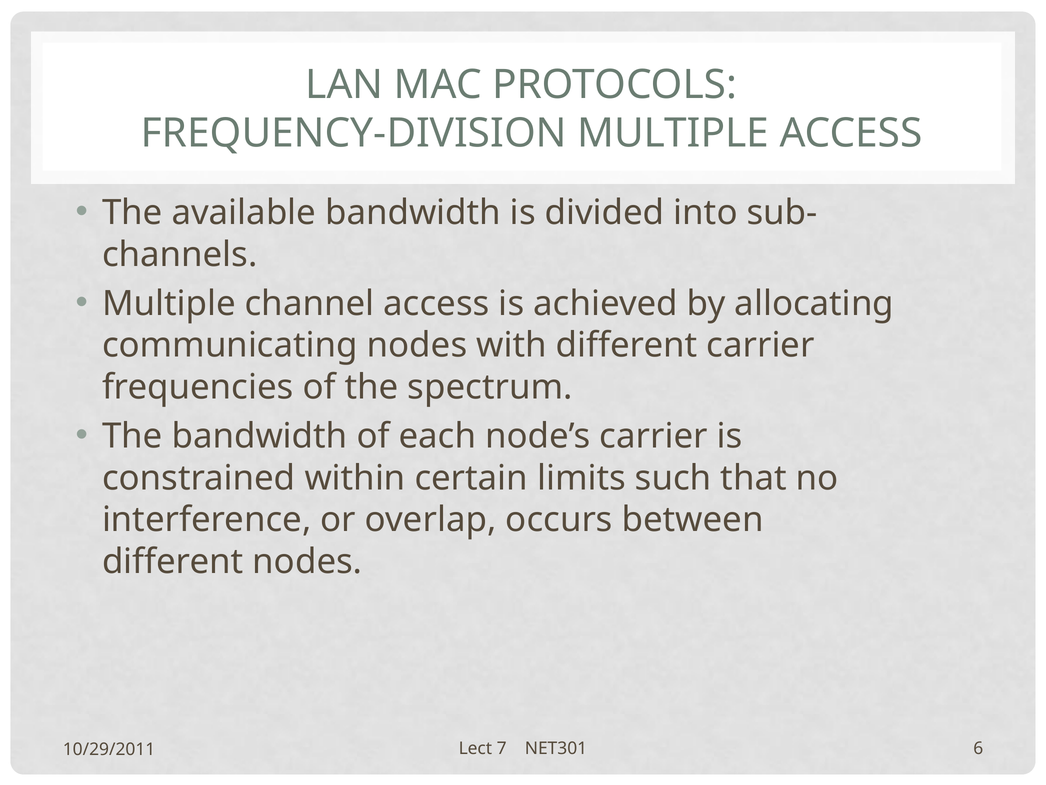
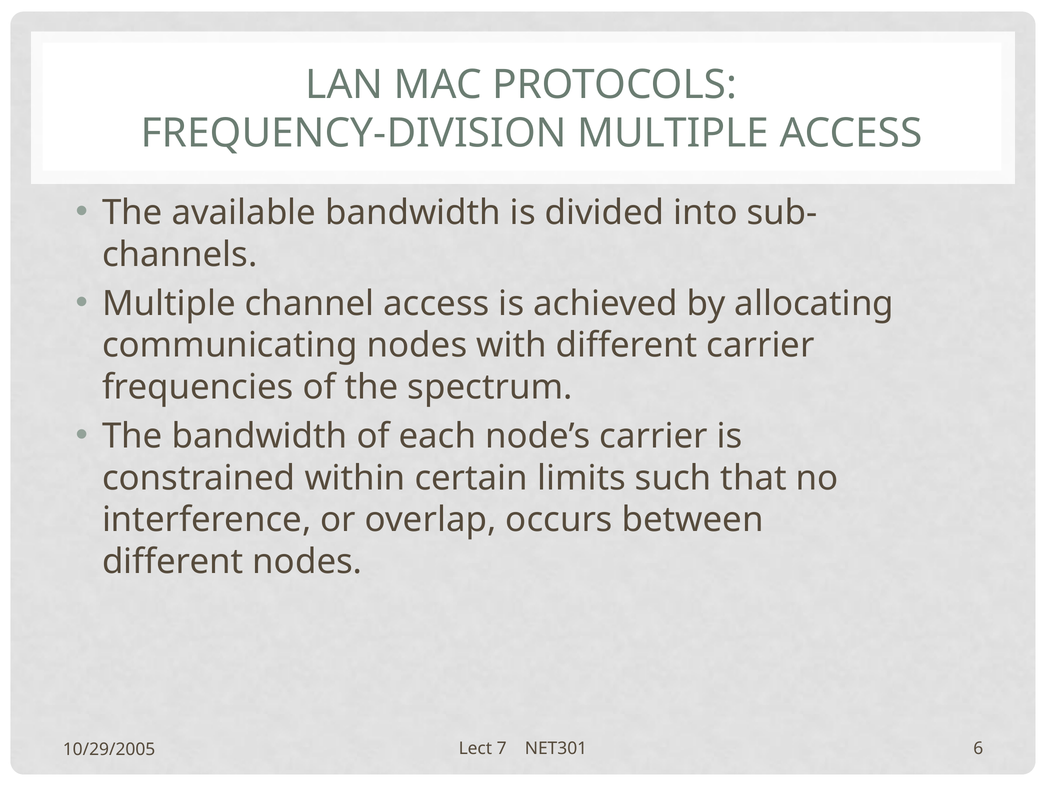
10/29/2011: 10/29/2011 -> 10/29/2005 (109, 749)
